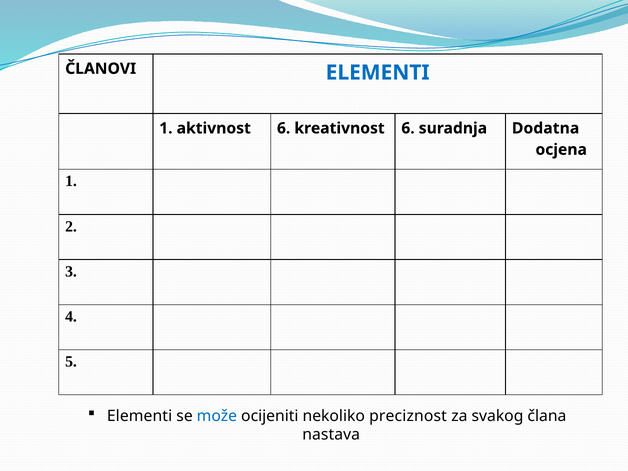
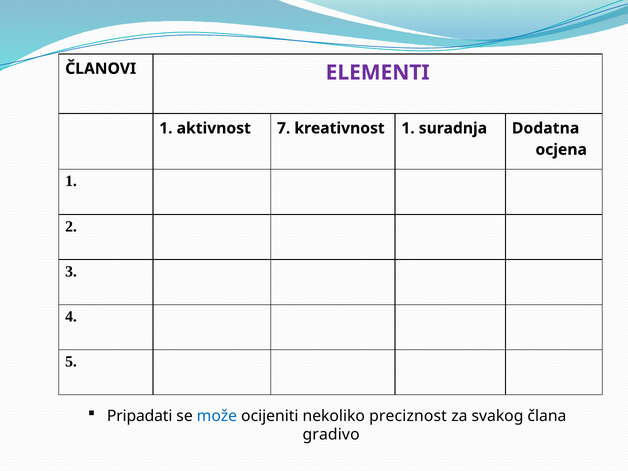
ELEMENTI colour: blue -> purple (378, 73)
aktivnost 6: 6 -> 7 (284, 128)
kreativnost 6: 6 -> 1 (408, 128)
Elementi: Elementi -> Pripadati (140, 416)
nastava: nastava -> gradivo (331, 435)
